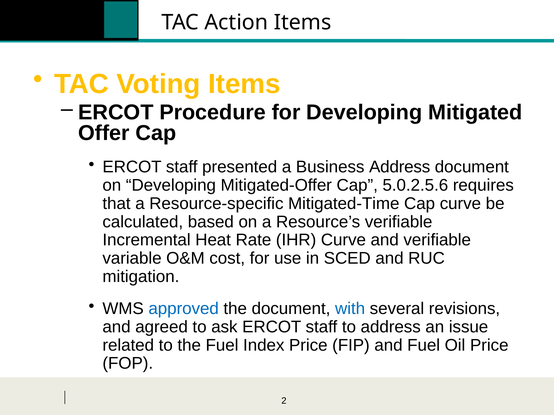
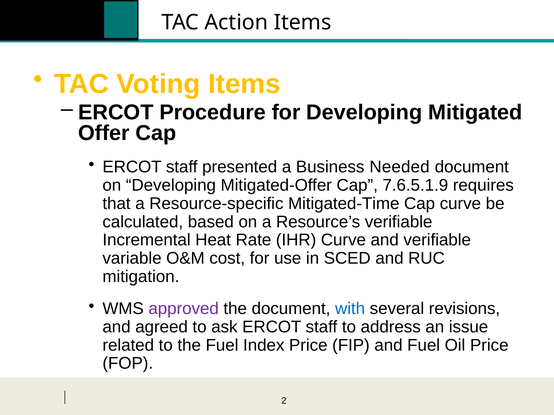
Business Address: Address -> Needed (400, 167)
5.0.2.5.6: 5.0.2.5.6 -> 7.6.5.1.9 (415, 185)
approved colour: blue -> purple (184, 309)
